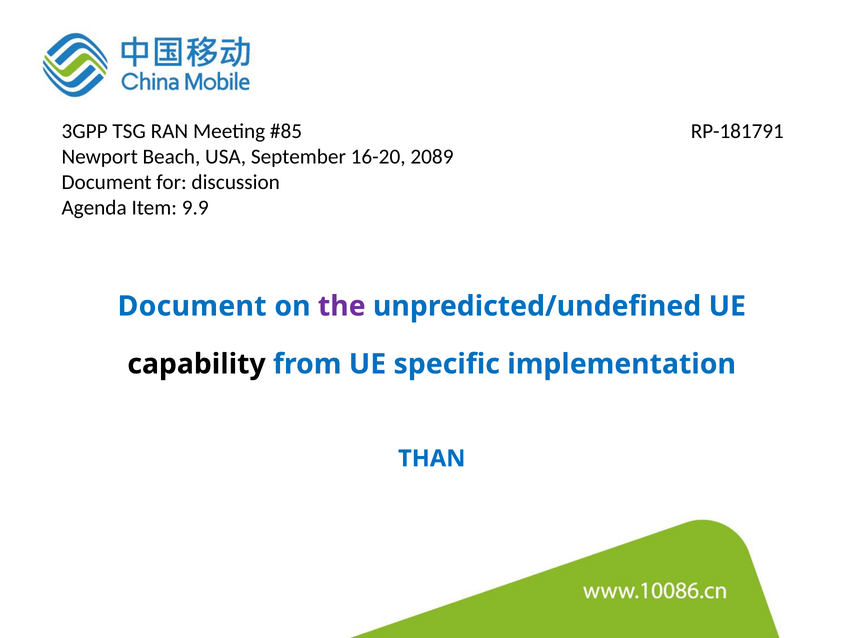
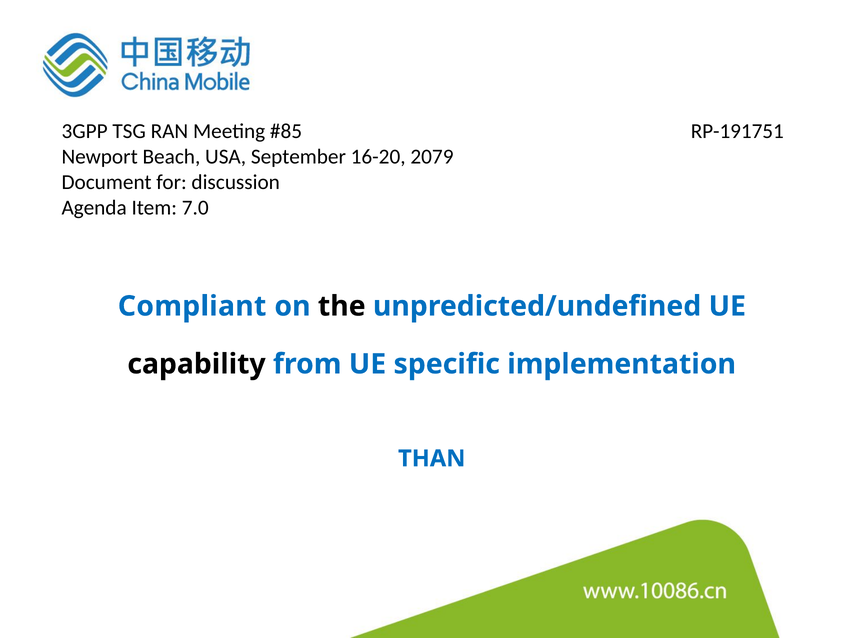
RP-181791: RP-181791 -> RP-191751 (737, 131)
2089: 2089 -> 2079 (432, 157)
9.9: 9.9 -> 7.0 (195, 208)
Document: Document -> Compliant (192, 306)
the colour: purple -> black (342, 306)
